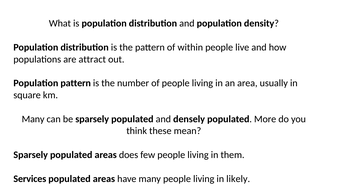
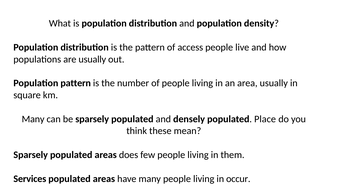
within: within -> access (190, 47)
are attract: attract -> usually (92, 59)
More: More -> Place (265, 119)
likely: likely -> occur (238, 179)
